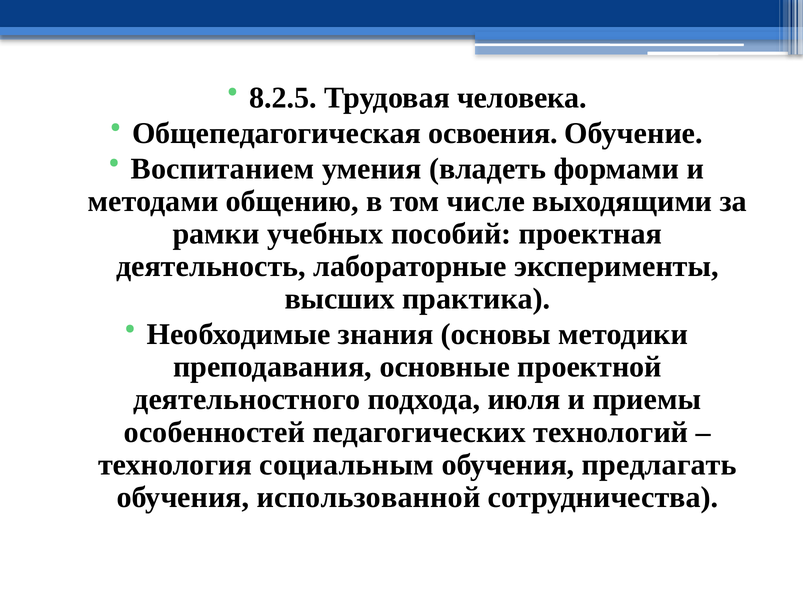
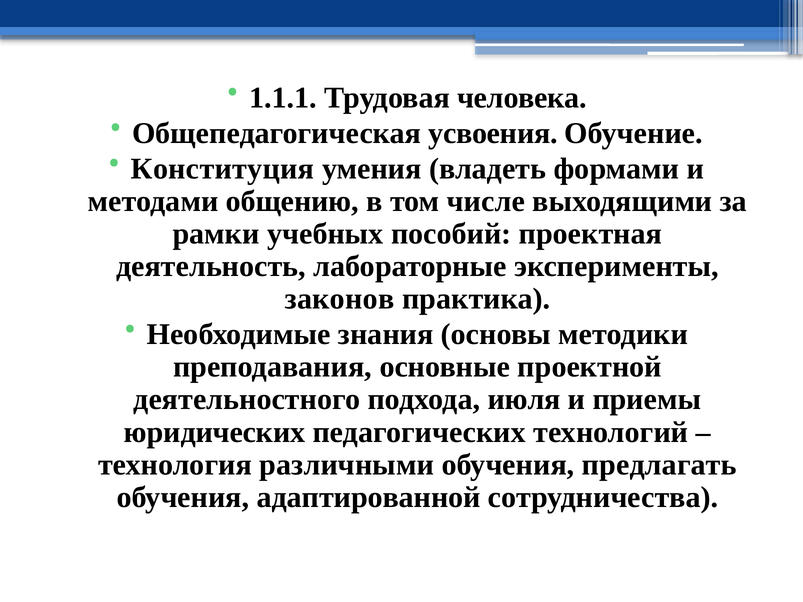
8.2.5: 8.2.5 -> 1.1.1 (283, 98)
освоения: освоения -> усвоения (493, 133)
Воспитанием: Воспитанием -> Конституция (223, 169)
высших: высших -> законов (340, 299)
особенностей: особенностей -> юридических (215, 432)
социальным: социальным -> различными (347, 465)
использованной: использованной -> адаптированной (369, 497)
